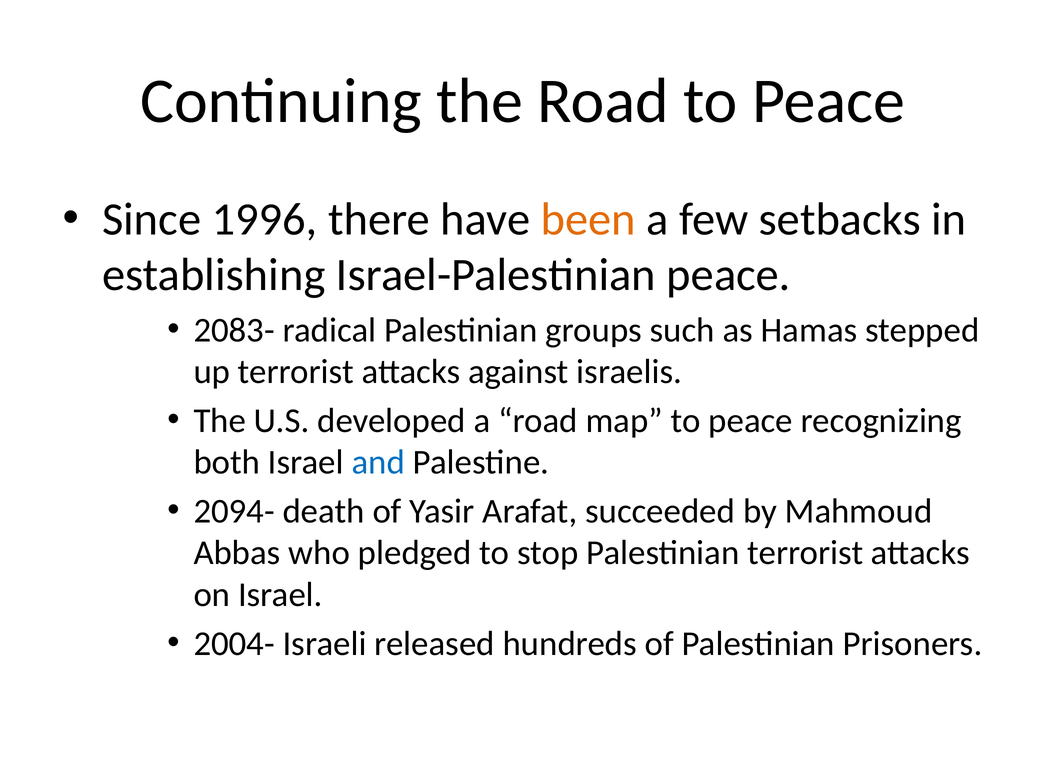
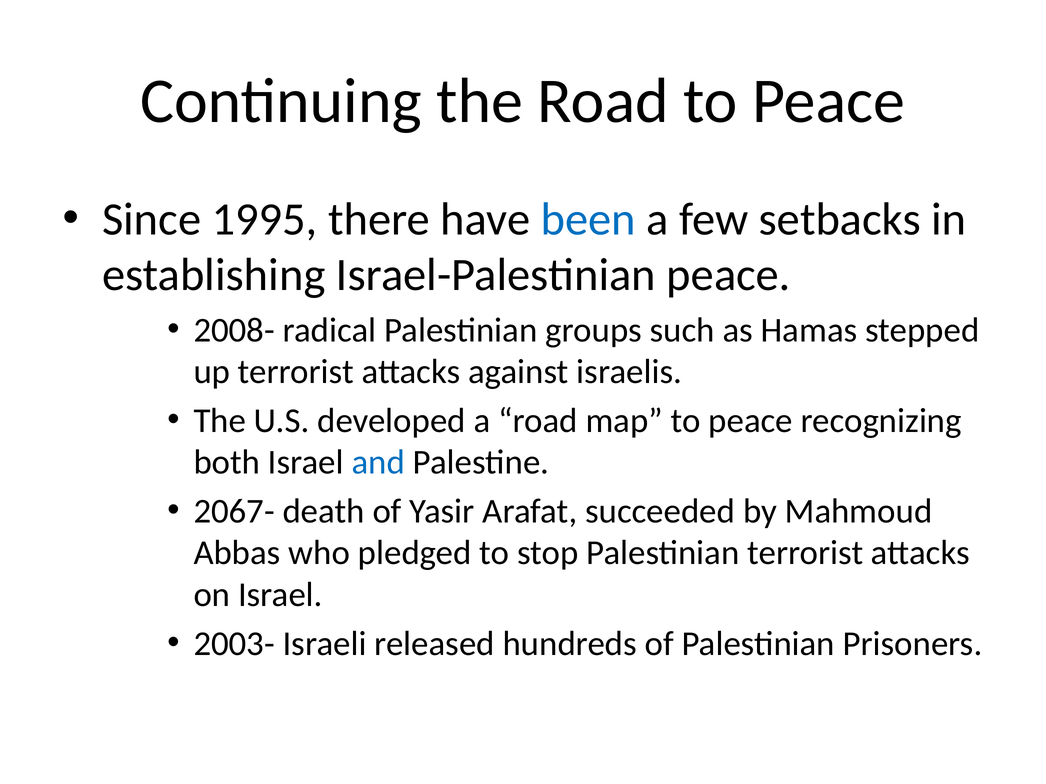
1996: 1996 -> 1995 (265, 219)
been colour: orange -> blue (588, 219)
2083-: 2083- -> 2008- (234, 330)
2094-: 2094- -> 2067- (234, 511)
2004-: 2004- -> 2003- (234, 644)
